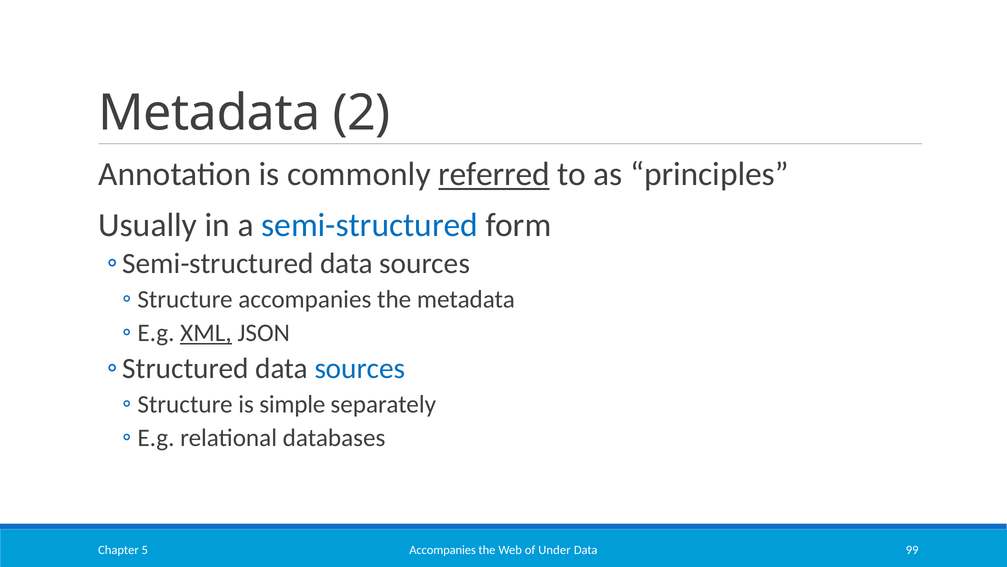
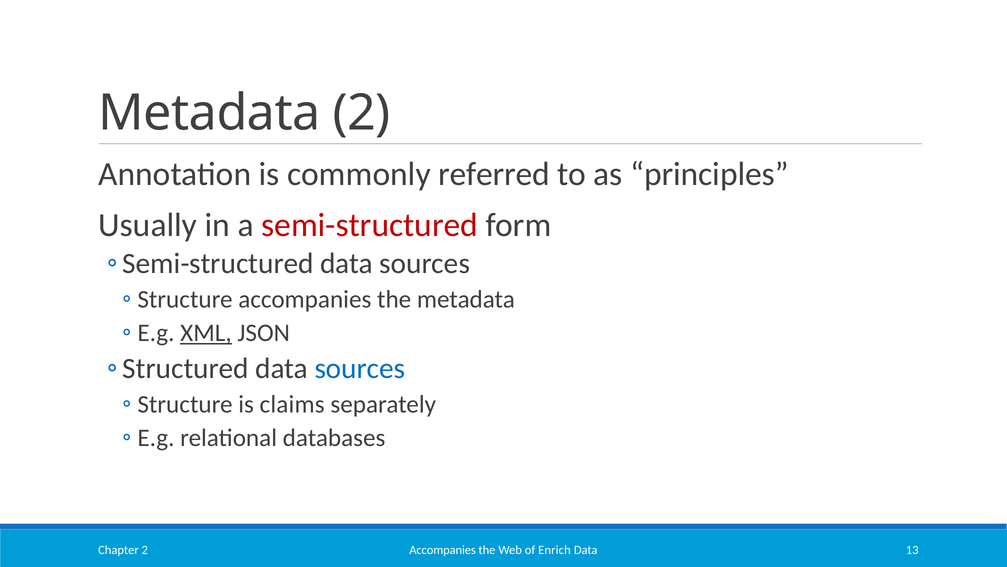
referred underline: present -> none (494, 174)
semi-structured colour: blue -> red (370, 225)
simple: simple -> claims (292, 404)
Under: Under -> Enrich (554, 549)
99: 99 -> 13 (912, 549)
Chapter 5: 5 -> 2 (145, 549)
